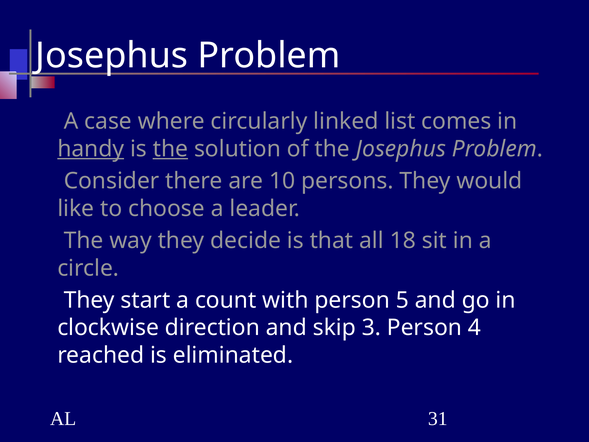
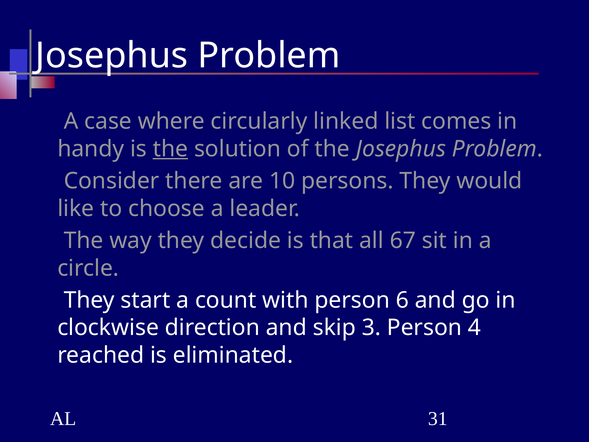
handy underline: present -> none (91, 149)
18: 18 -> 67 (403, 240)
5: 5 -> 6 (402, 300)
